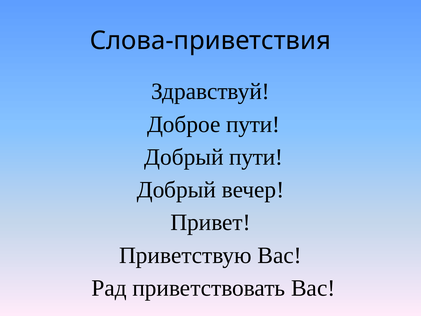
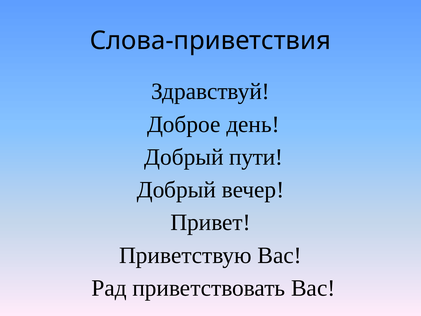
Доброе пути: пути -> день (253, 124)
